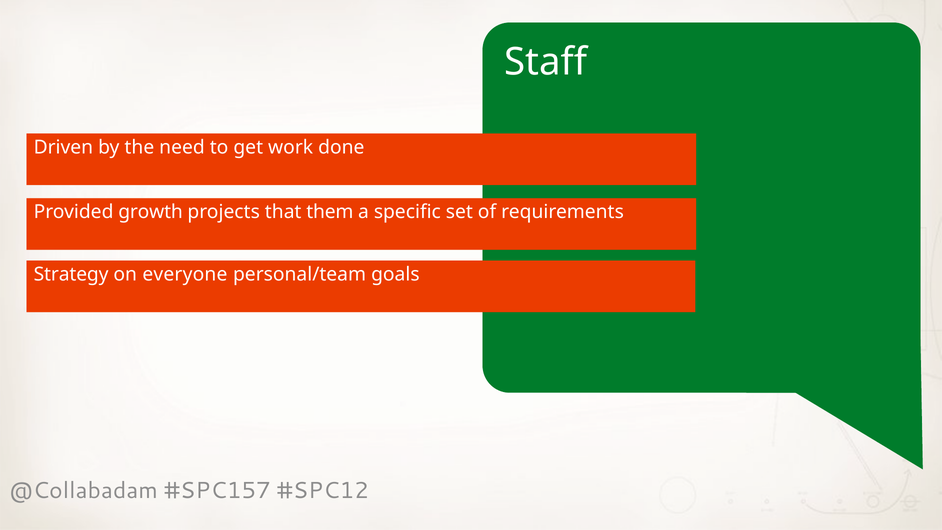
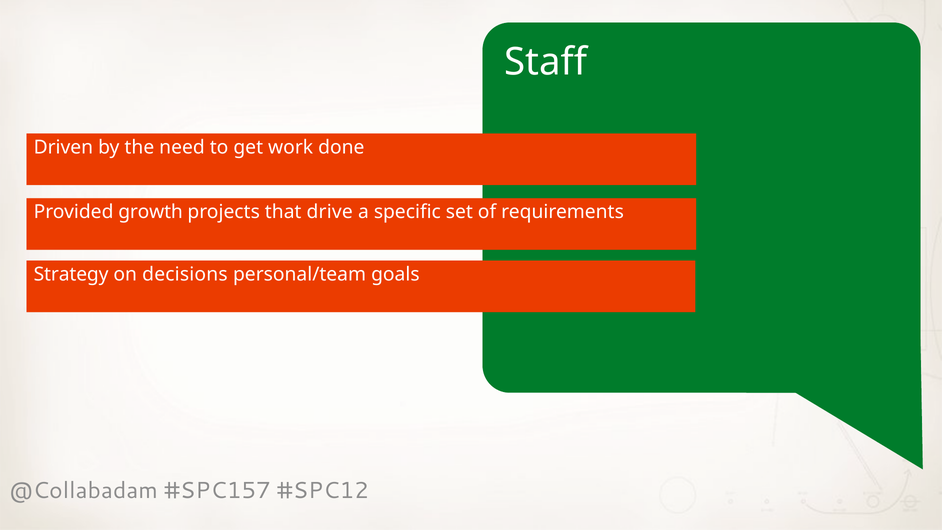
them: them -> drive (330, 212)
everyone: everyone -> decisions (185, 274)
